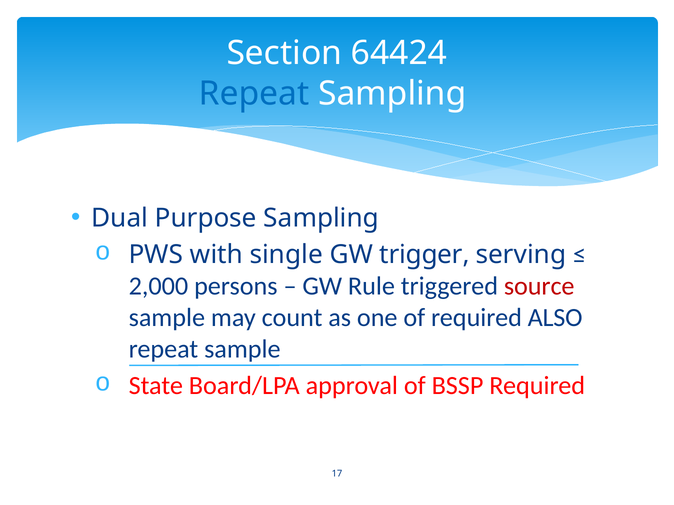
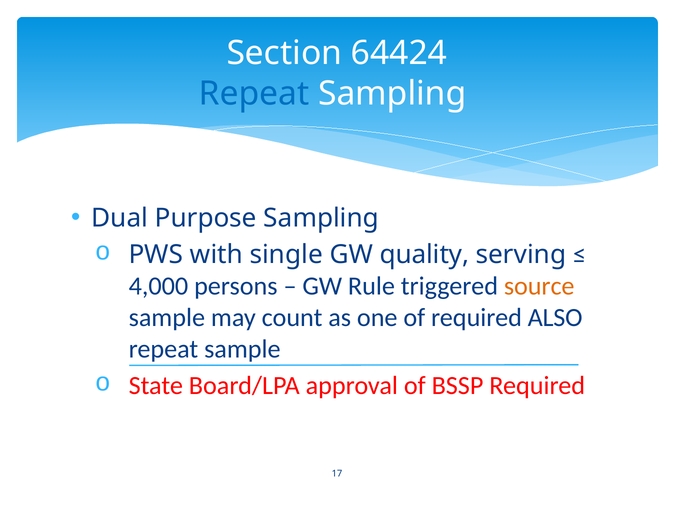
trigger: trigger -> quality (424, 255)
2,000: 2,000 -> 4,000 (158, 286)
source colour: red -> orange (539, 286)
